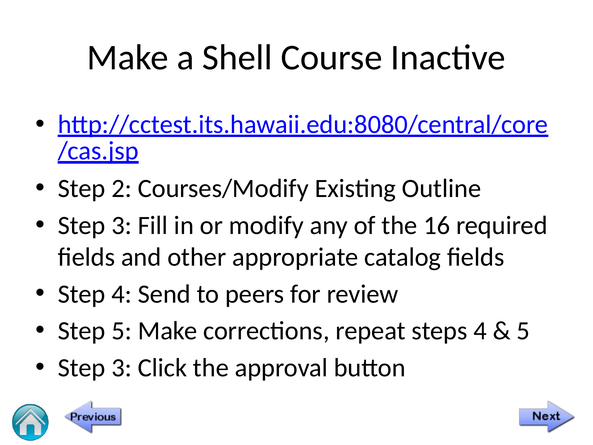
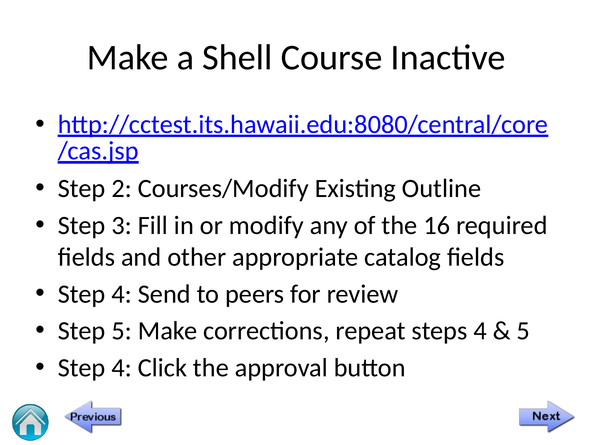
3: 3 -> 4 (122, 368)
